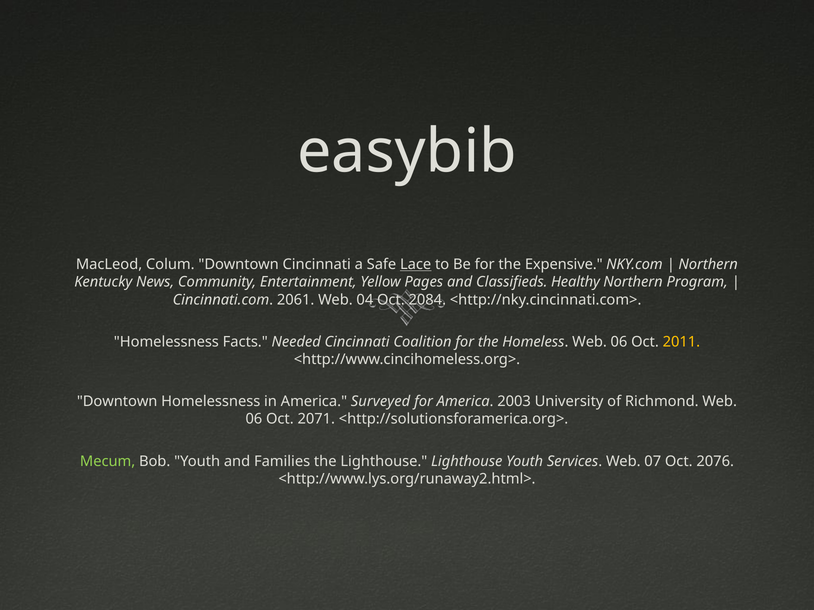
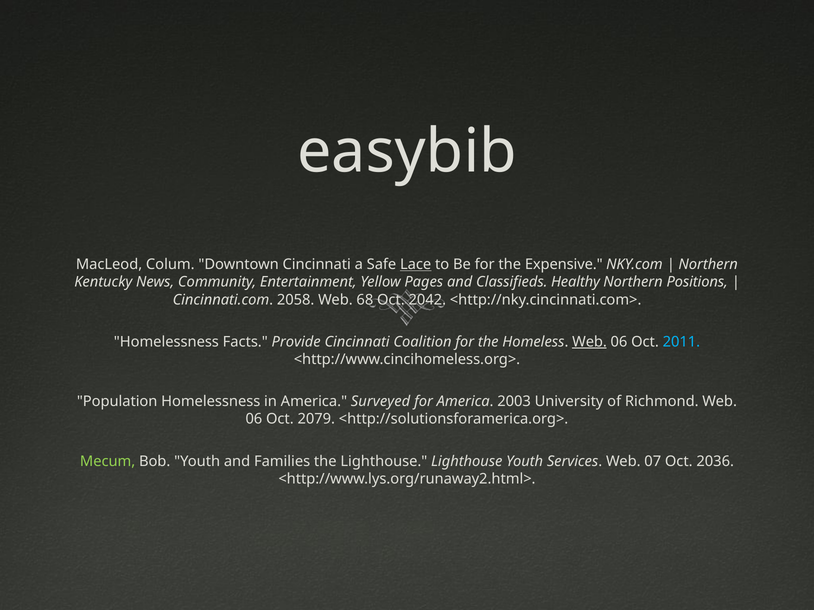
Program: Program -> Positions (697, 282)
2061: 2061 -> 2058 (296, 300)
04: 04 -> 68 (365, 300)
2084: 2084 -> 2042 (427, 300)
Needed: Needed -> Provide (296, 342)
Web underline: none -> present (590, 342)
2011 colour: yellow -> light blue (681, 342)
Downtown: Downtown -> Population (117, 402)
2071: 2071 -> 2079 (316, 419)
2076: 2076 -> 2036 (715, 462)
